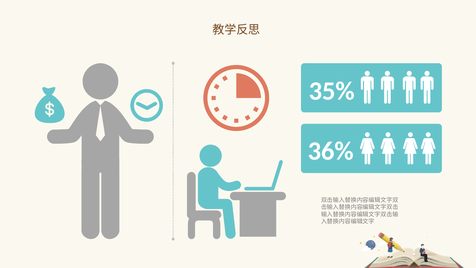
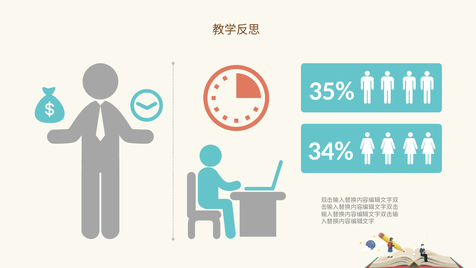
36%: 36% -> 34% (331, 151)
